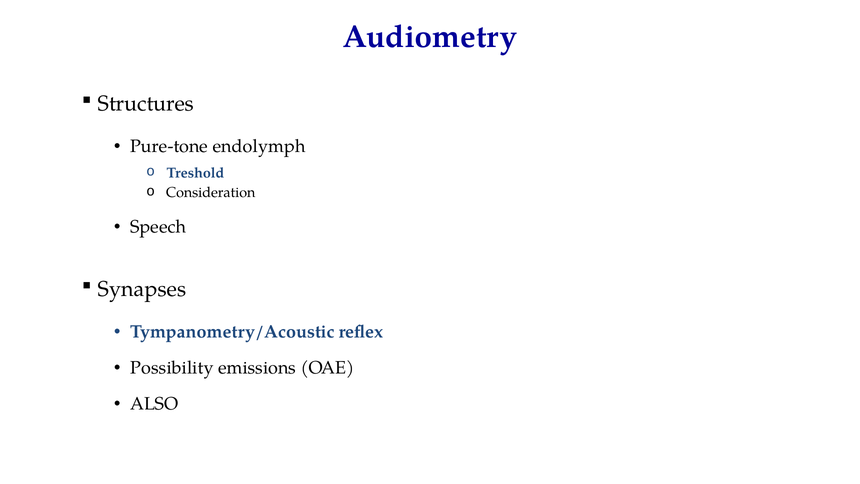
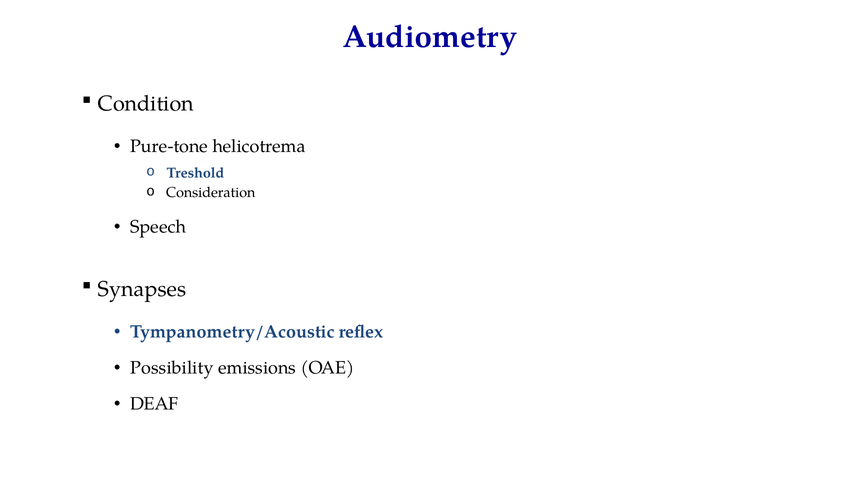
Structures: Structures -> Condition (146, 104)
endolymph: endolymph -> helicotrema (259, 146)
ALSO: ALSO -> DEAF (154, 404)
